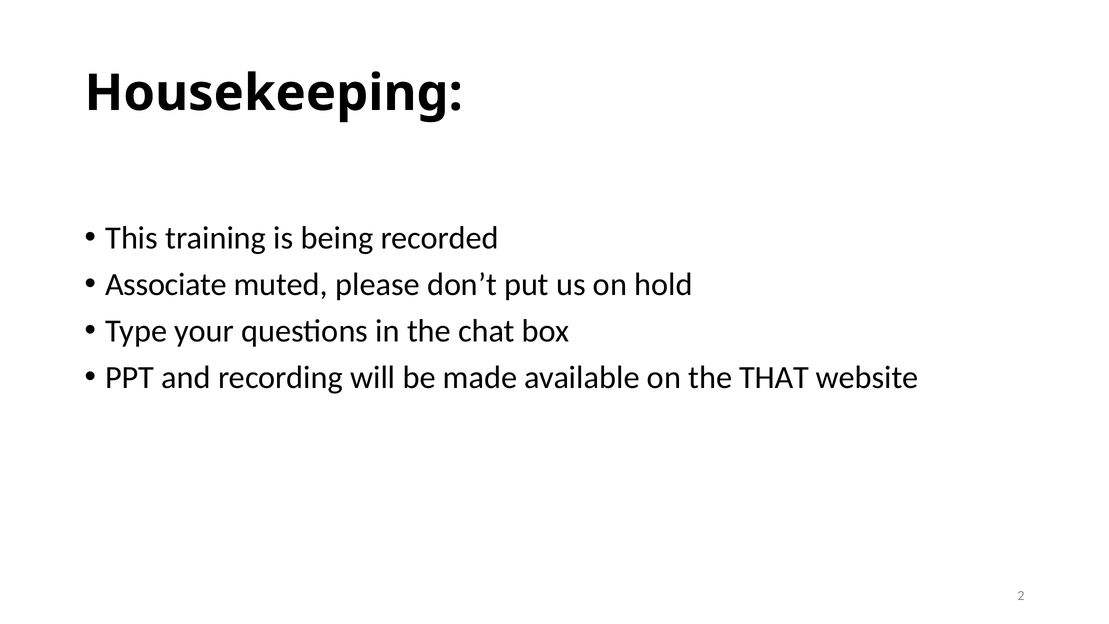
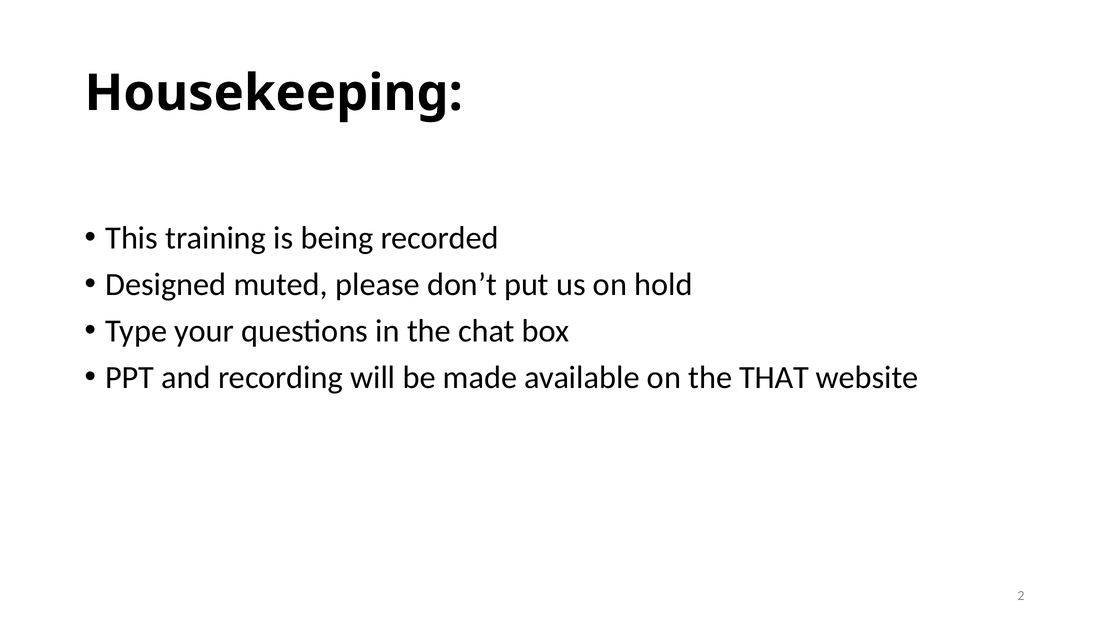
Associate: Associate -> Designed (166, 284)
